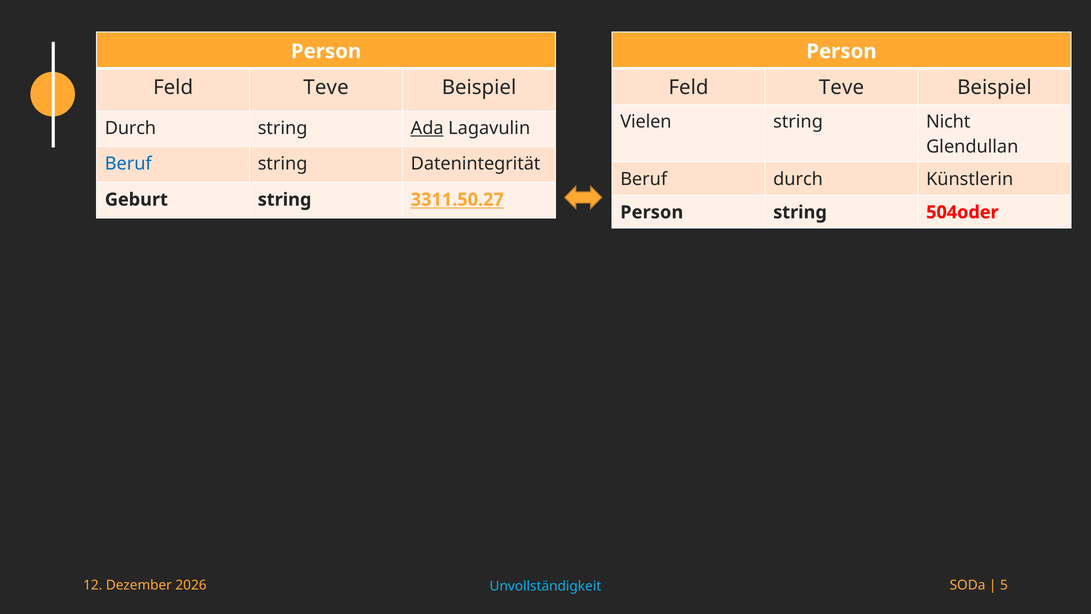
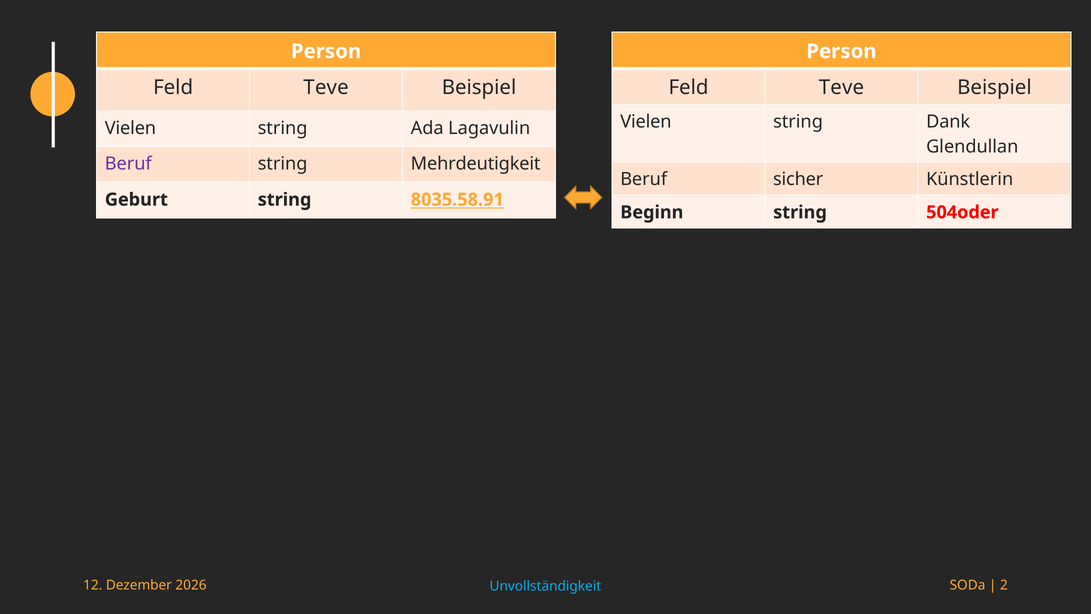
Nicht: Nicht -> Dank (948, 122)
Durch: Durch -> Vielen (130, 128)
Ada underline: present -> none (427, 128)
Beruf colour: blue -> purple (128, 164)
Datenintegrität: Datenintegrität -> Mehrdeutigkeit (476, 164)
Beruf durch: durch -> sicher (798, 179)
3311.50.27: 3311.50.27 -> 8035.58.91 (457, 200)
Person: Person -> Beginn (652, 212)
5: 5 -> 2 (1004, 585)
